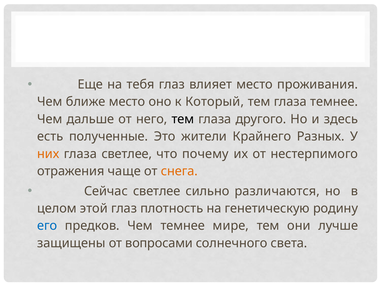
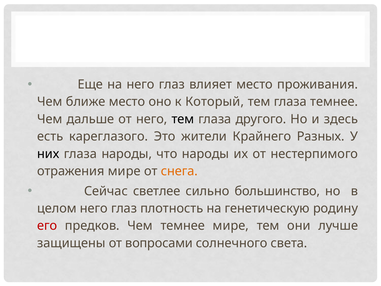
на тебя: тебя -> него (141, 84)
полученные: полученные -> кареглазого (108, 136)
них colour: orange -> black (48, 154)
глаза светлее: светлее -> народы (127, 154)
что почему: почему -> народы (206, 154)
отражения чаще: чаще -> мире (124, 171)
различаются: различаются -> большинство (277, 191)
целом этой: этой -> него (94, 208)
его colour: blue -> red (47, 226)
